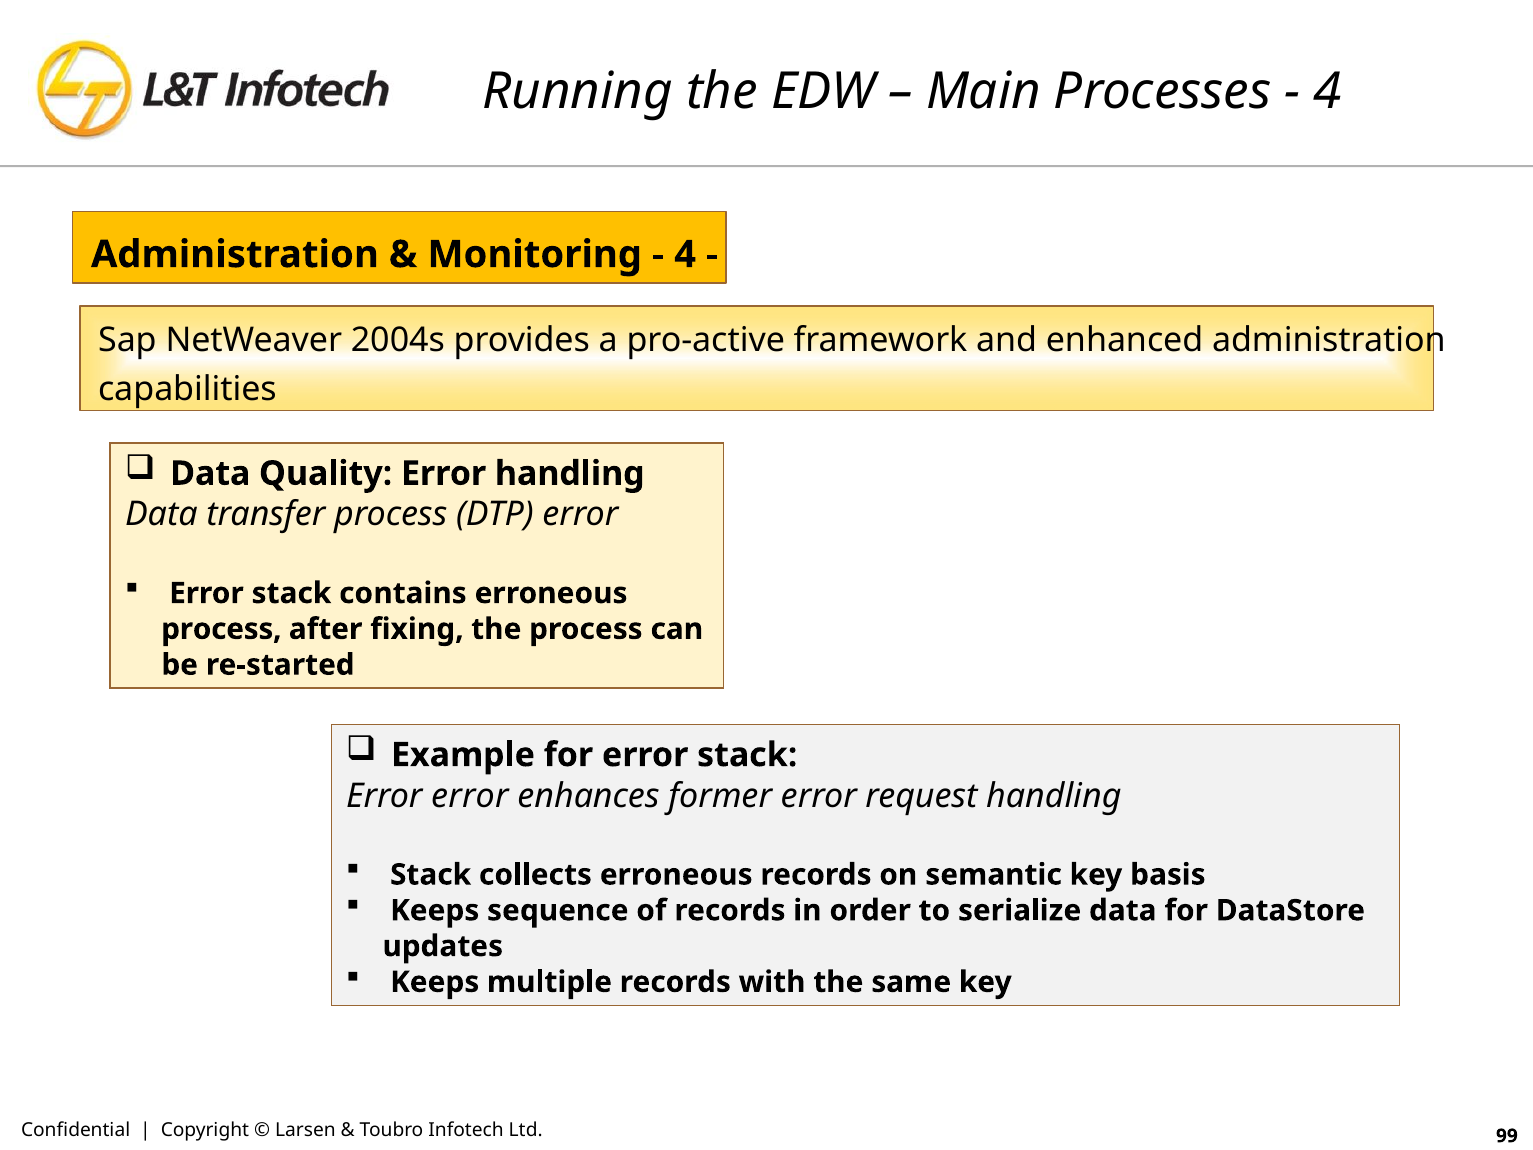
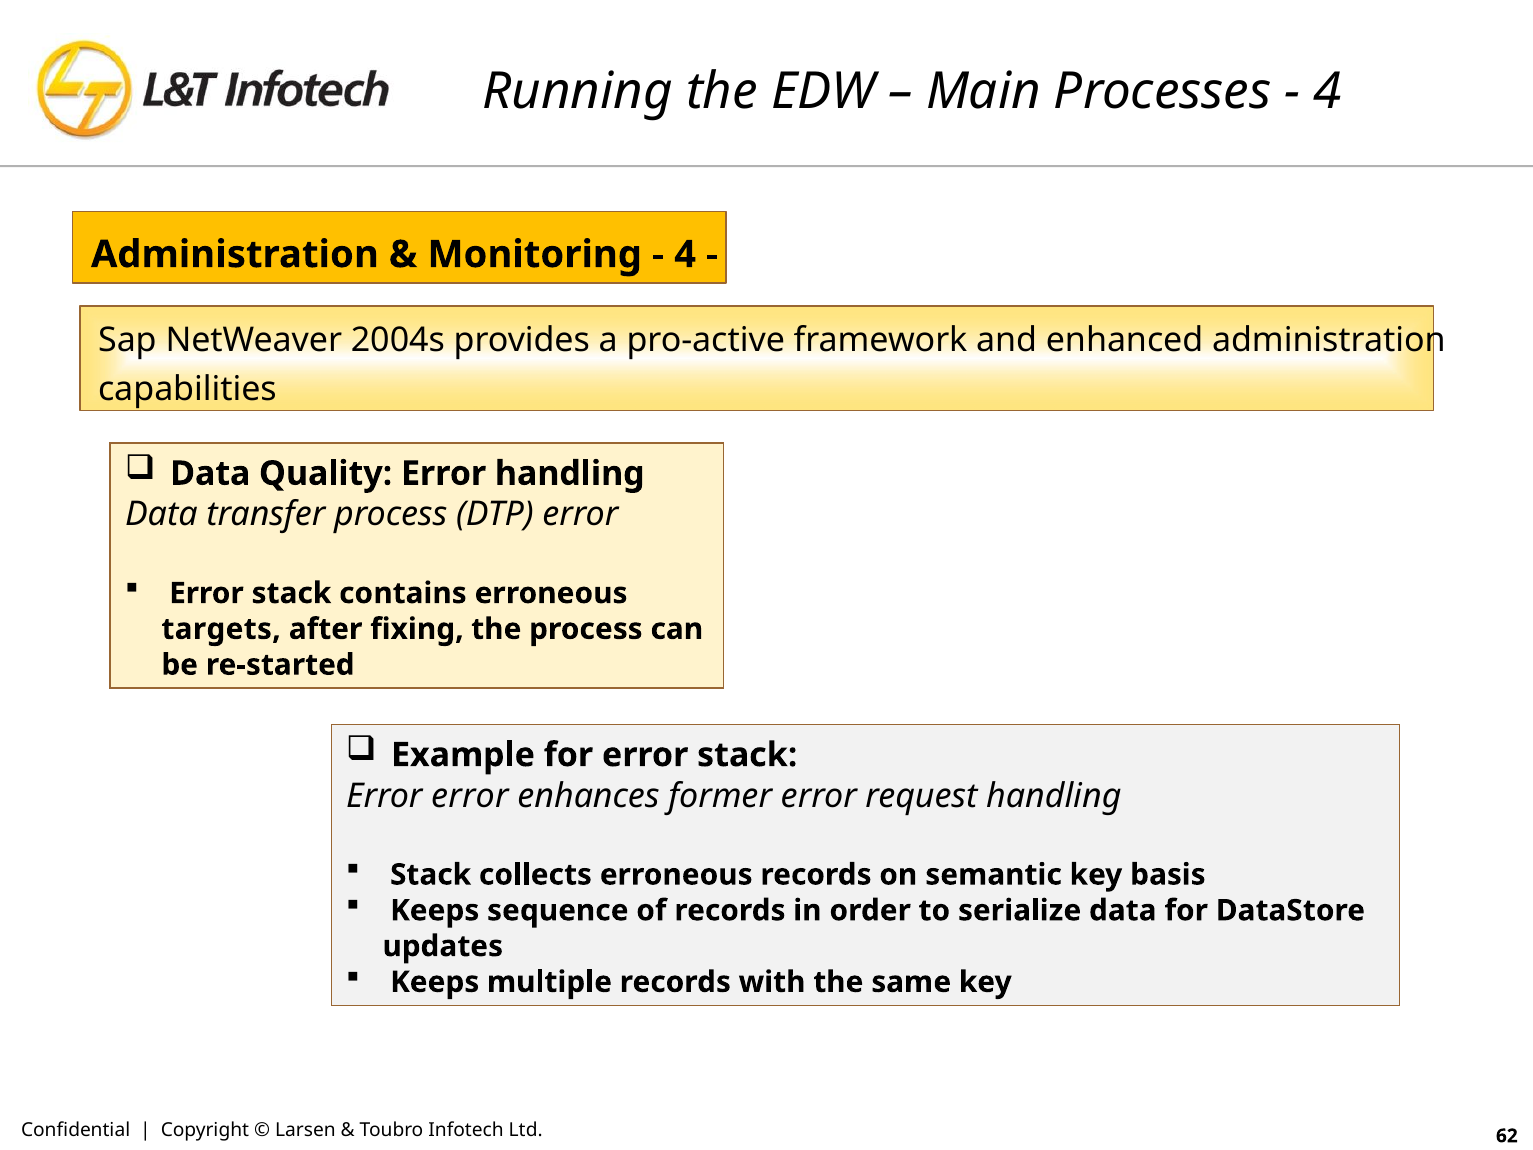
process: process -> targets (221, 629)
99: 99 -> 62 (1507, 1136)
